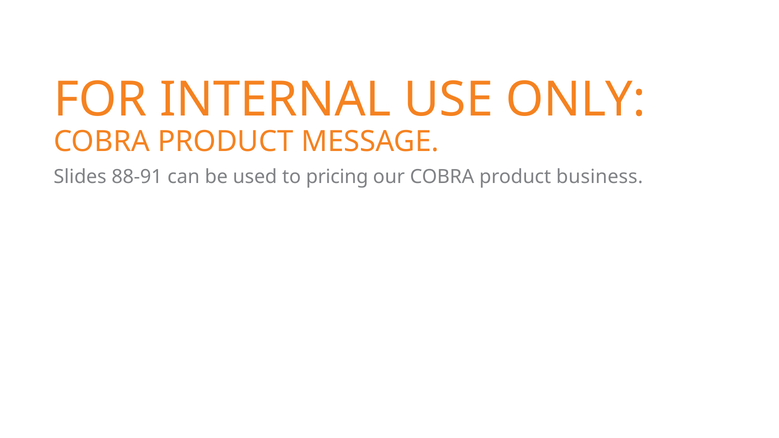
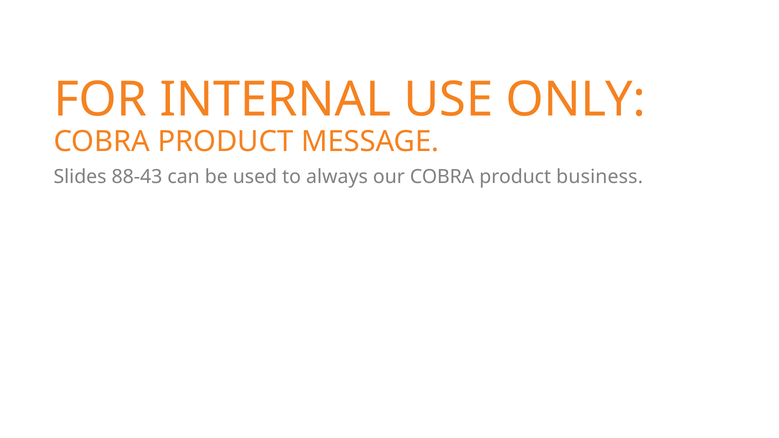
88-91: 88-91 -> 88-43 (137, 177)
pricing: pricing -> always (337, 177)
